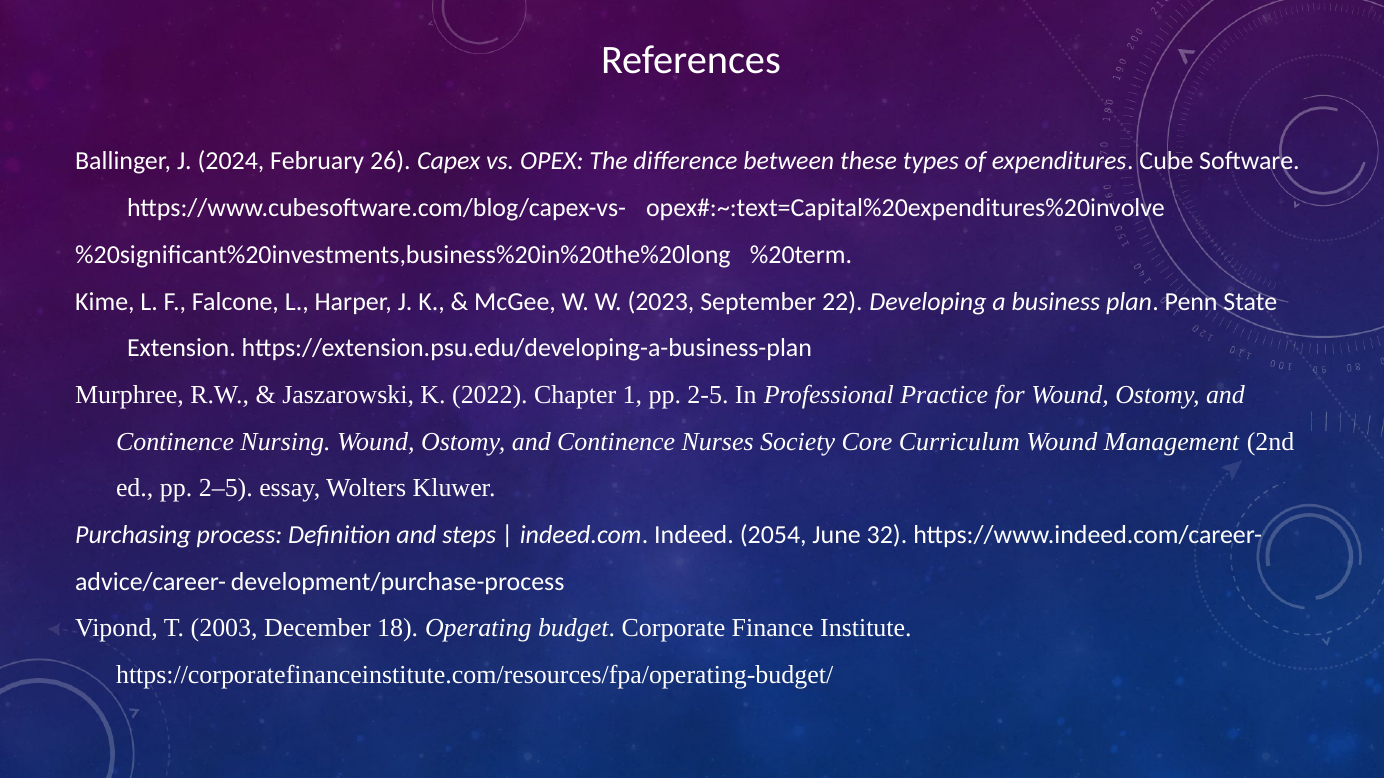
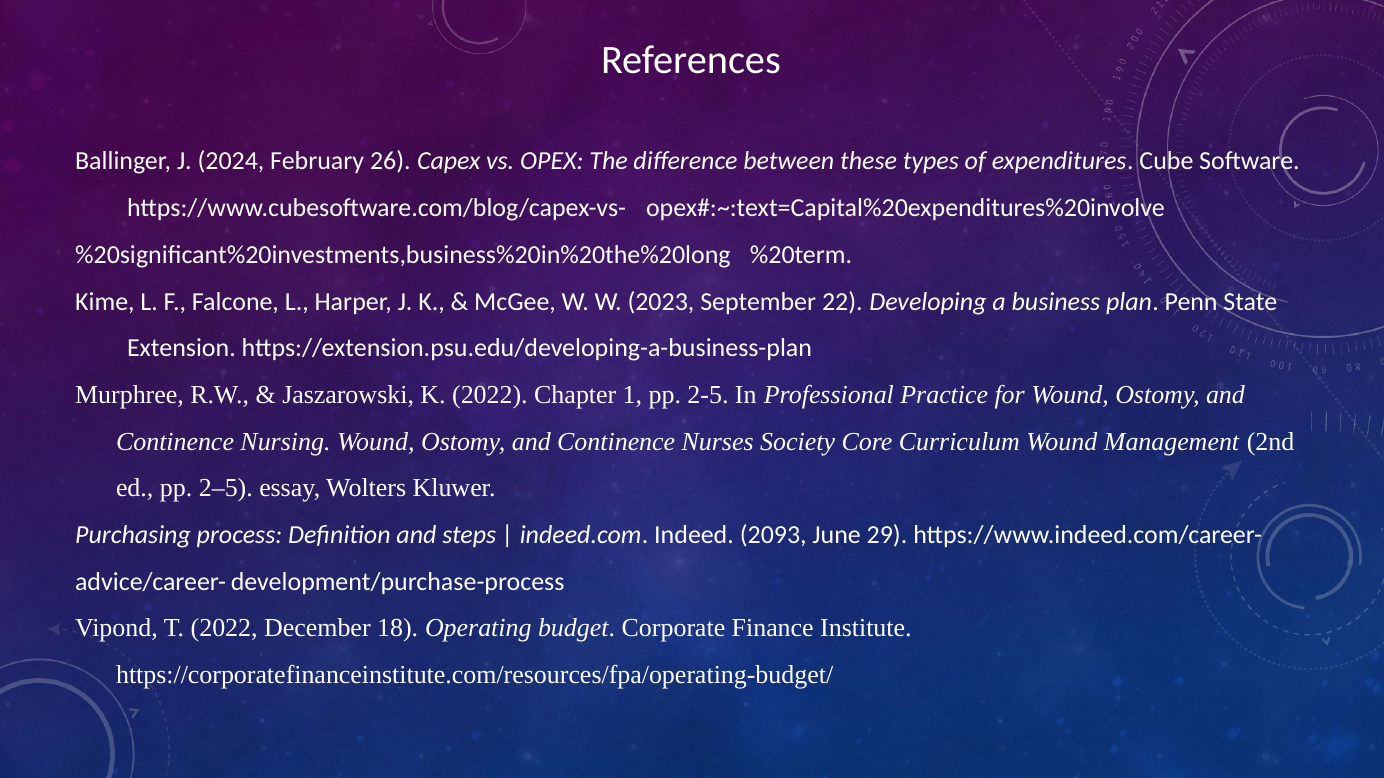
2054: 2054 -> 2093 (773, 535)
32: 32 -> 29 (887, 535)
T 2003: 2003 -> 2022 (224, 629)
